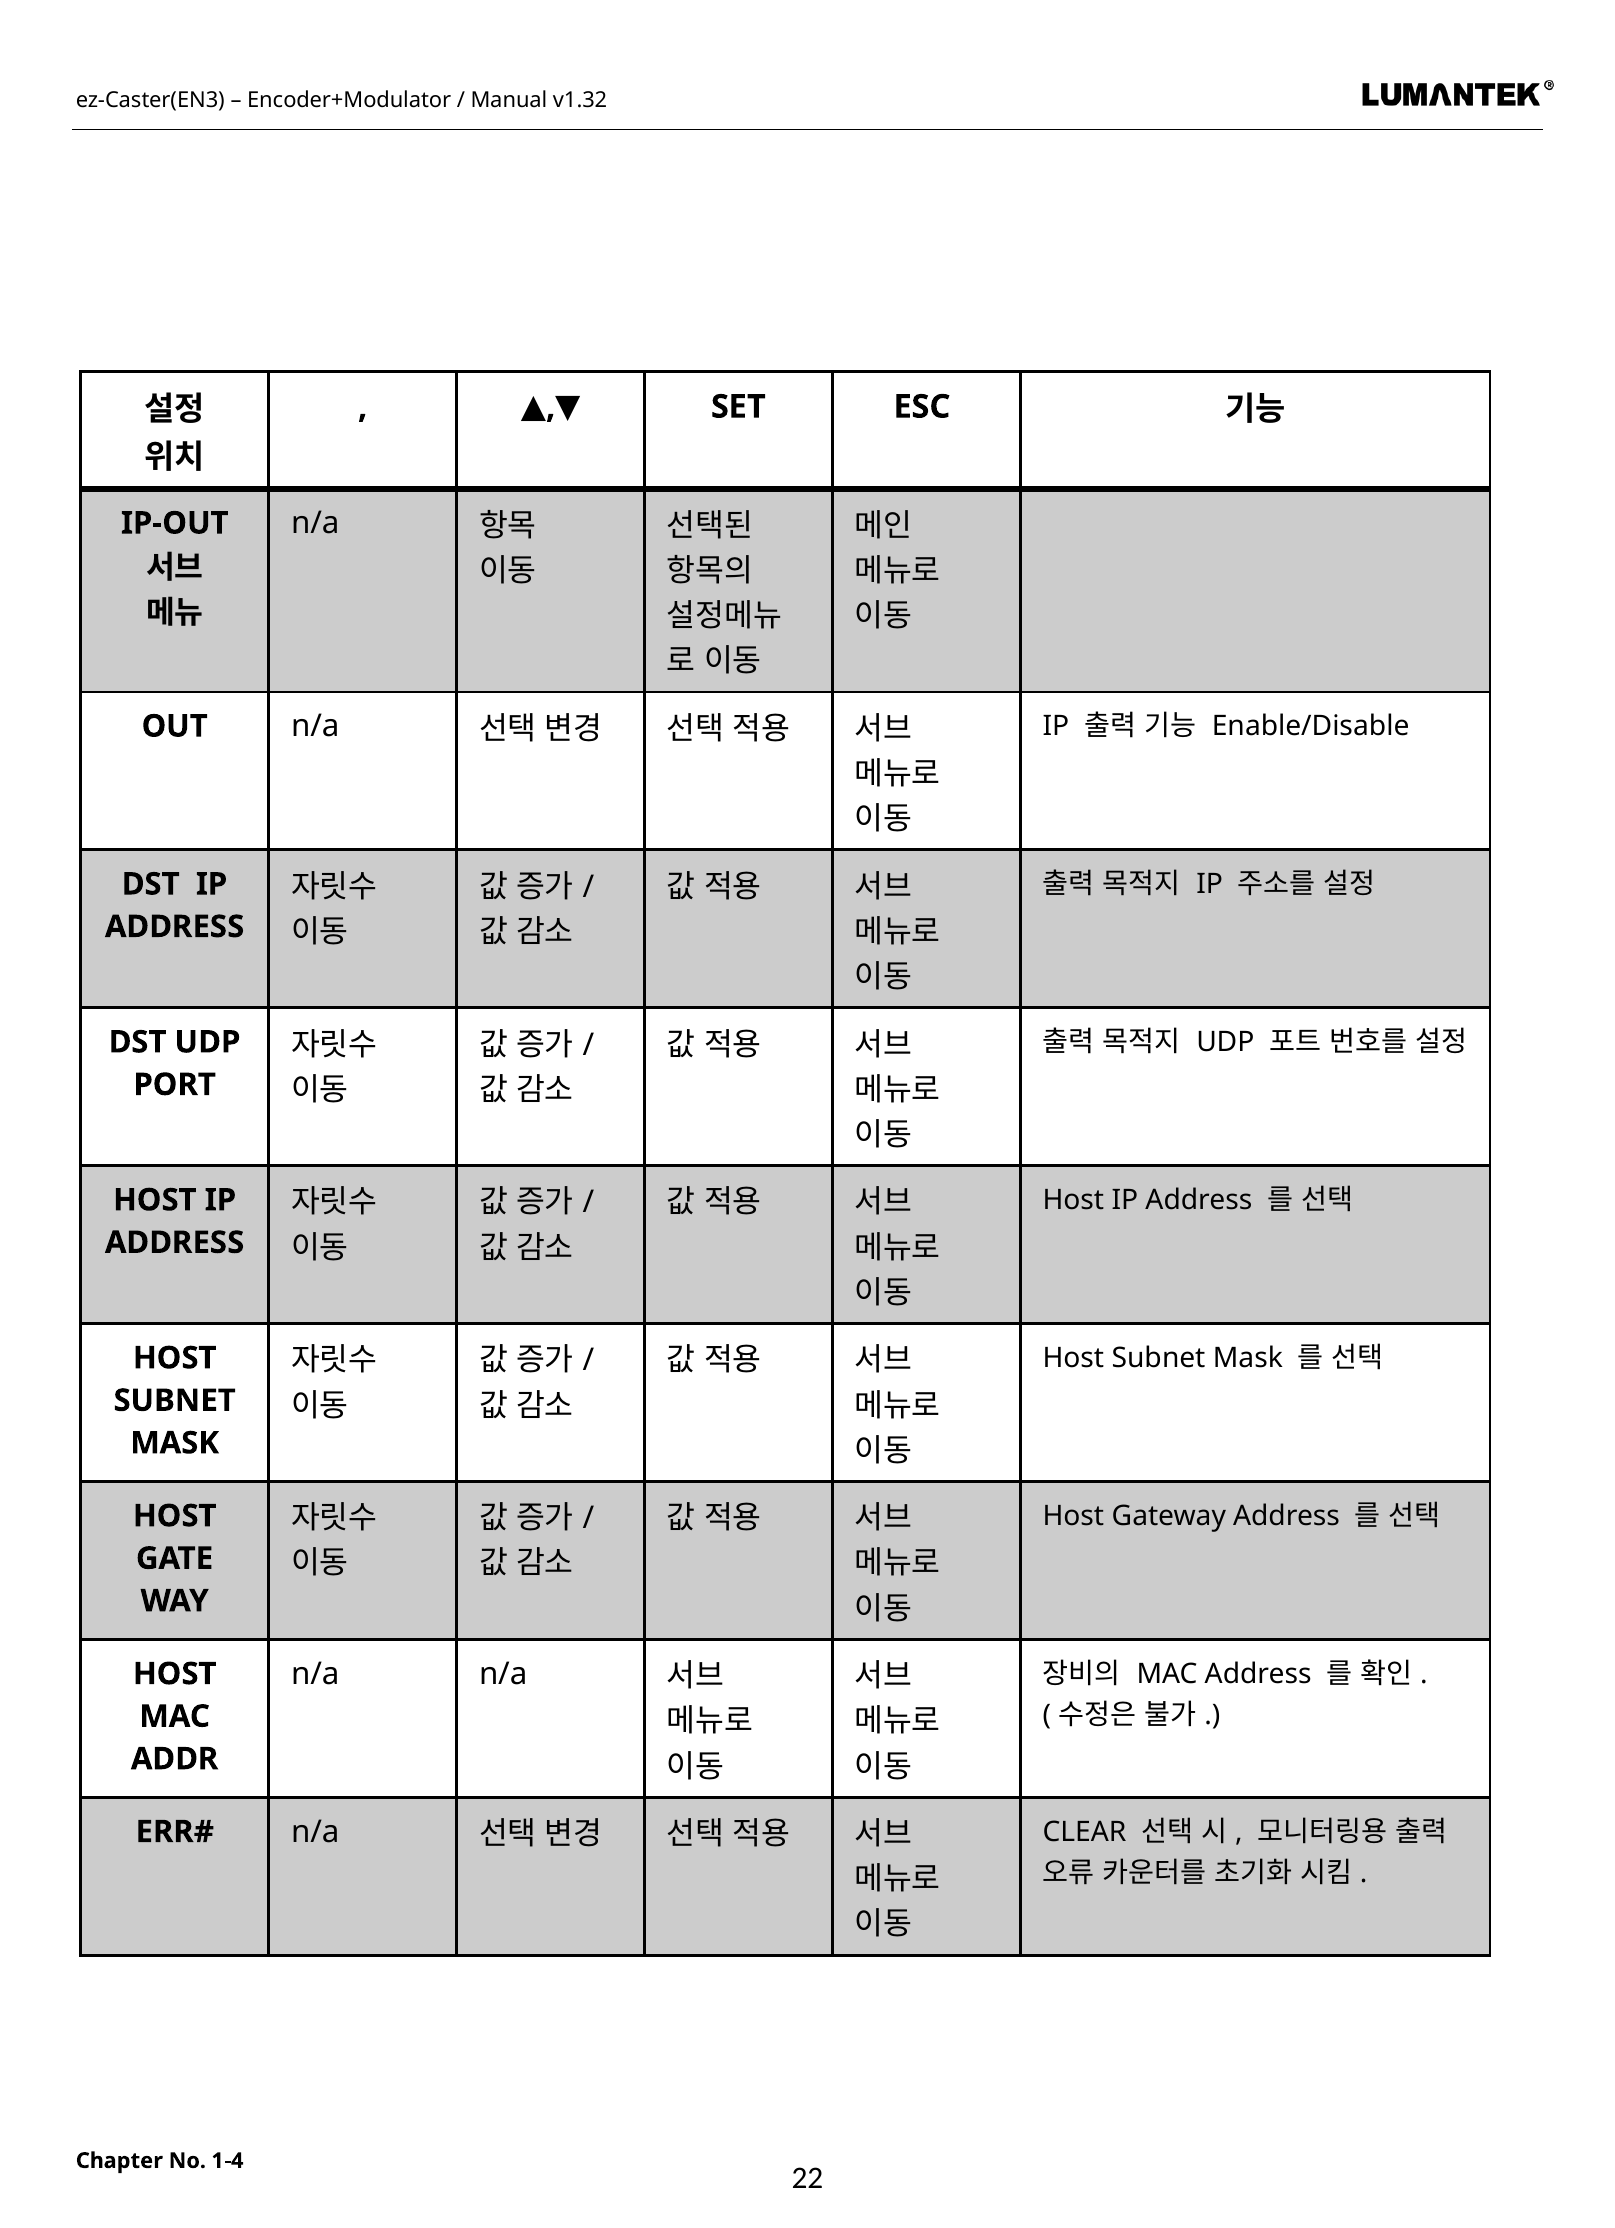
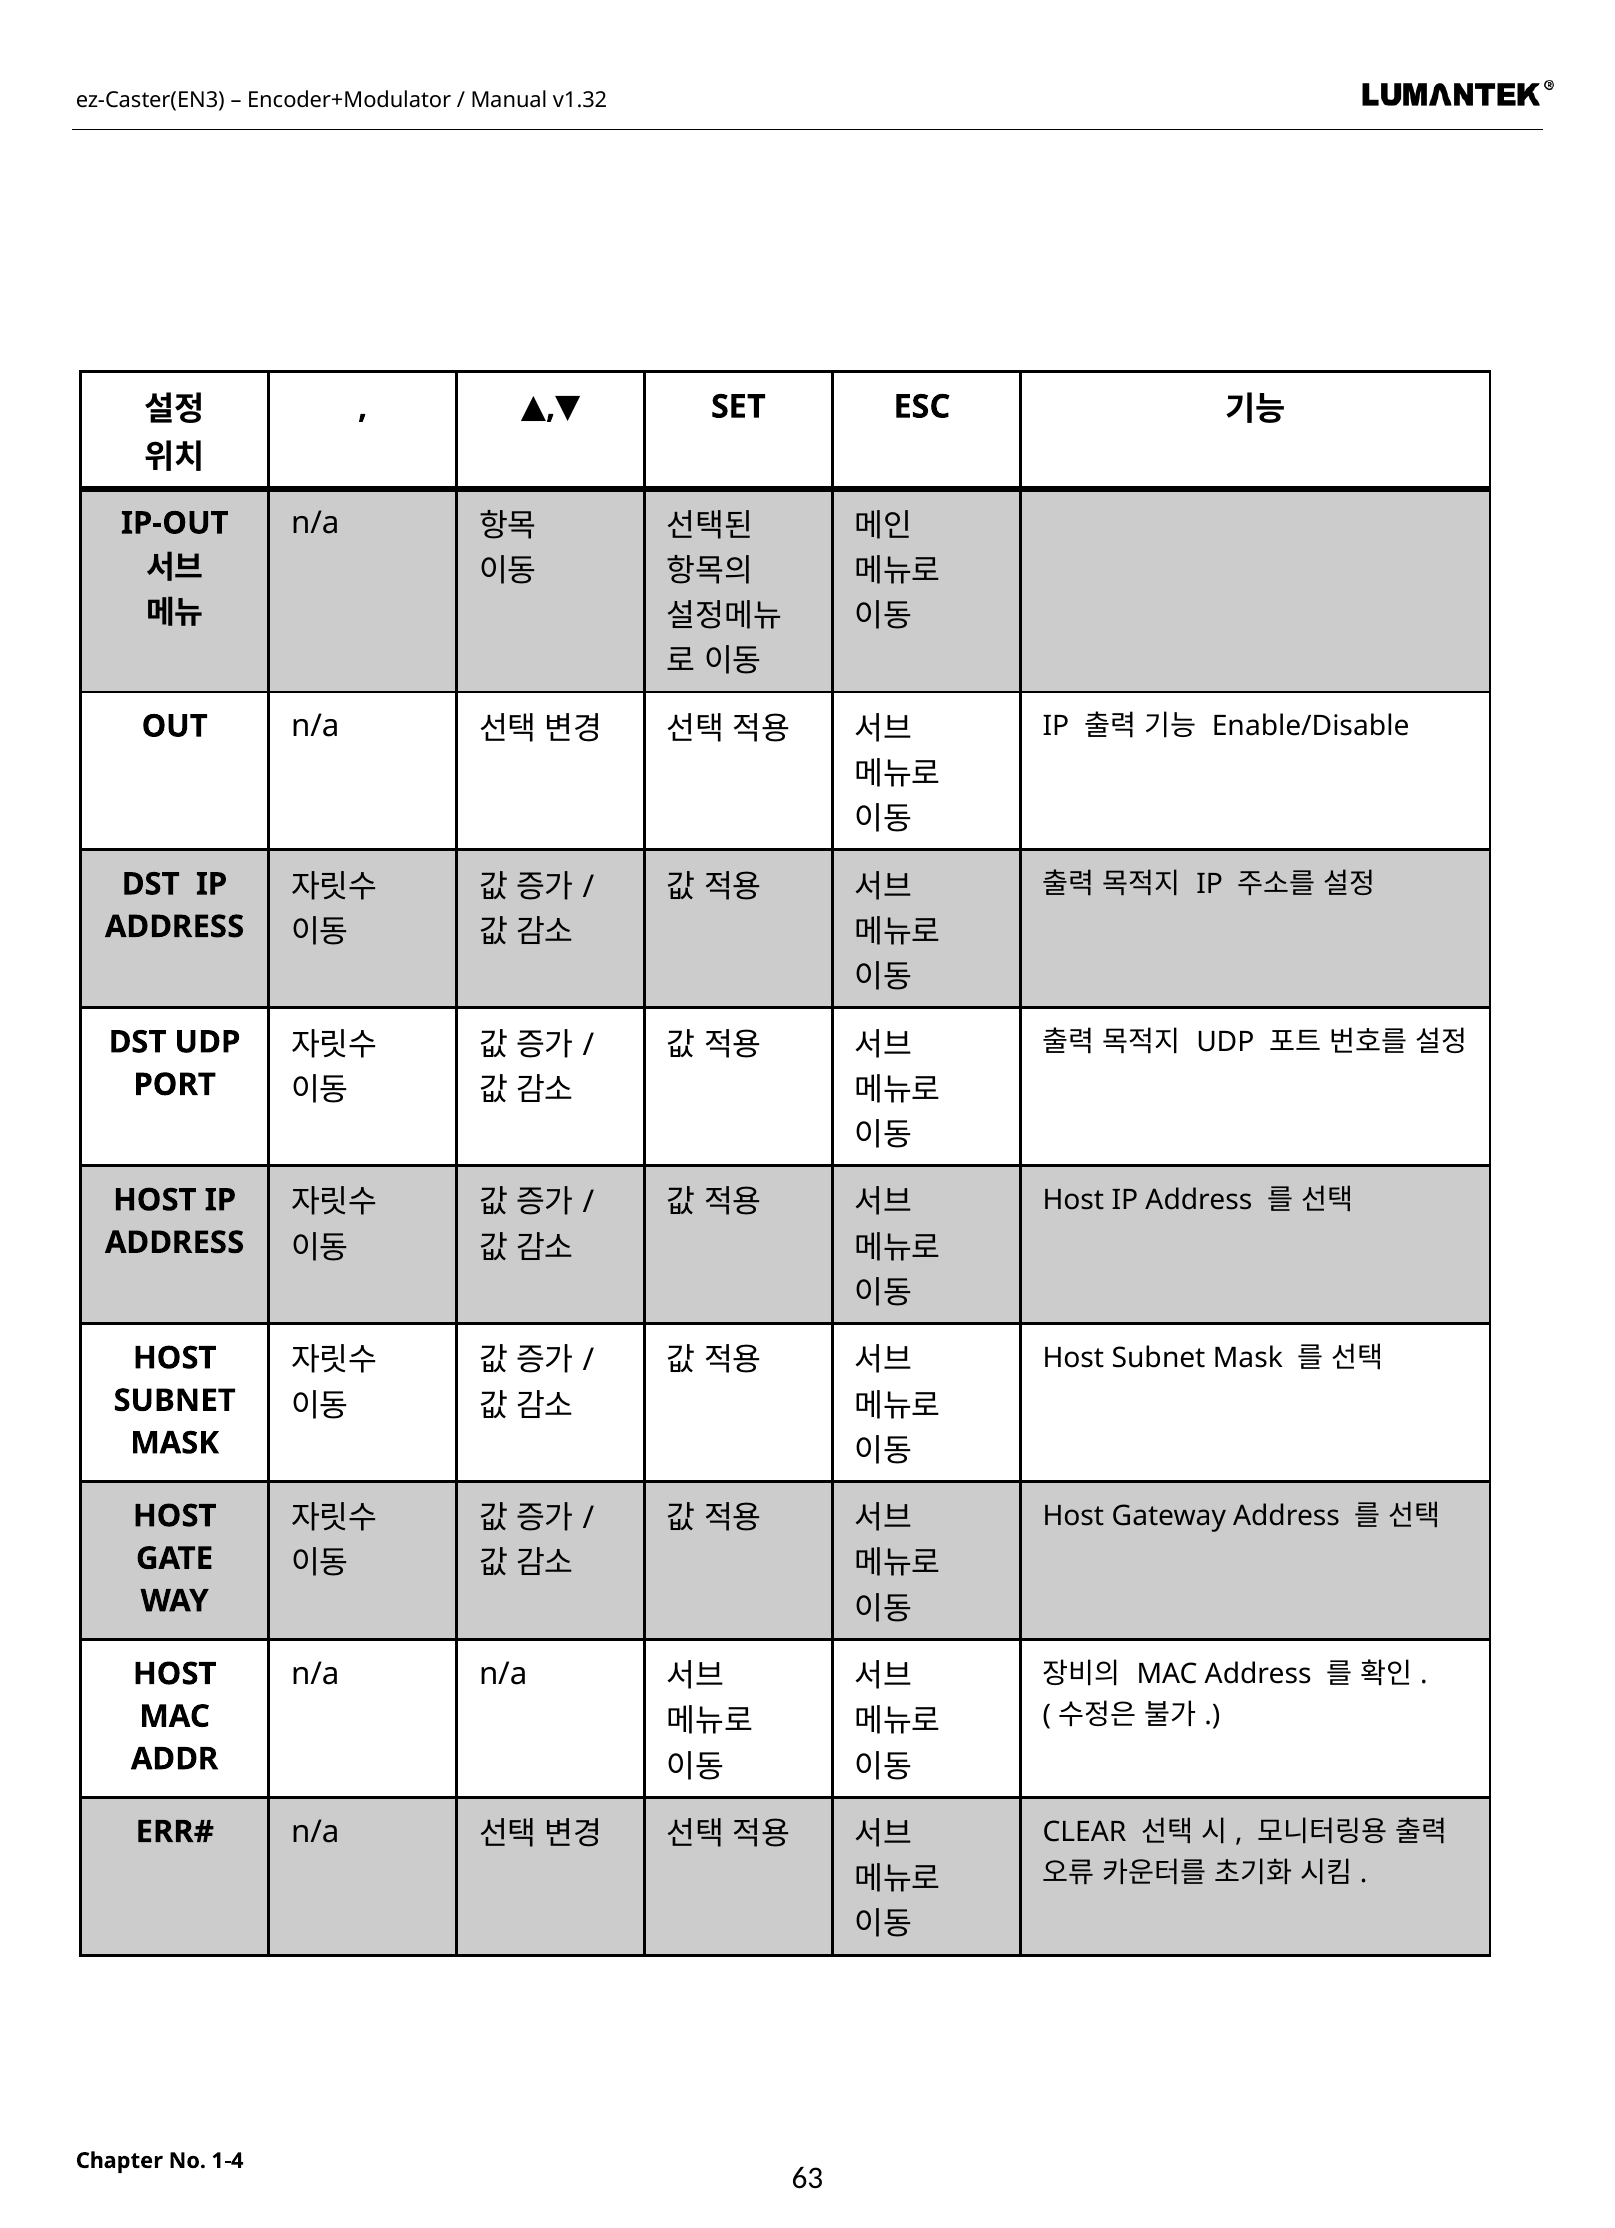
22: 22 -> 63 (807, 2178)
